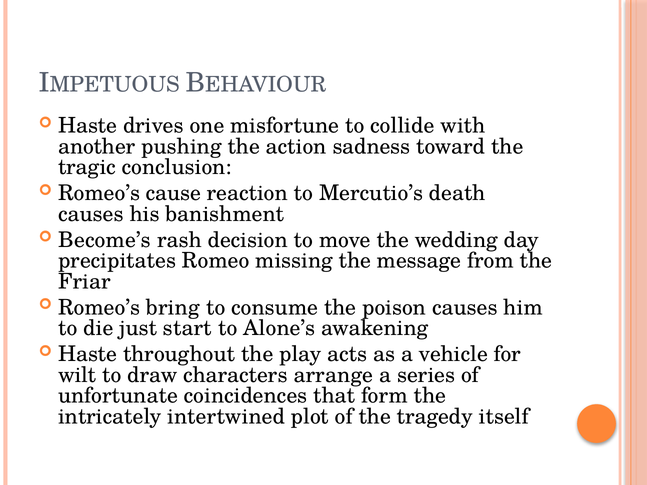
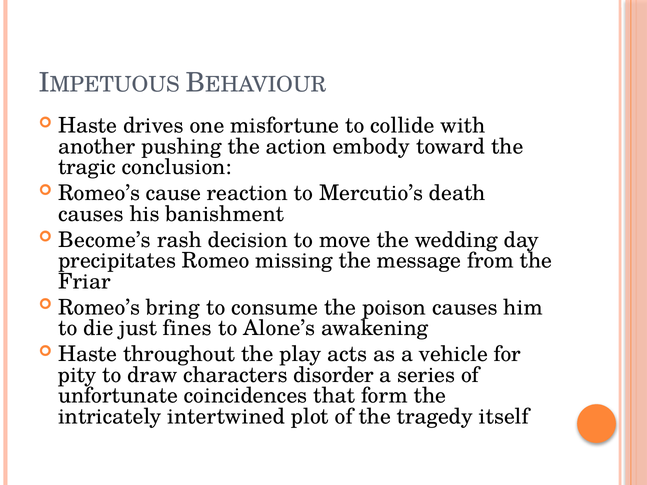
sadness: sadness -> embody (371, 147)
start: start -> fines (187, 328)
wilt: wilt -> pity (77, 375)
arrange: arrange -> disorder (333, 375)
